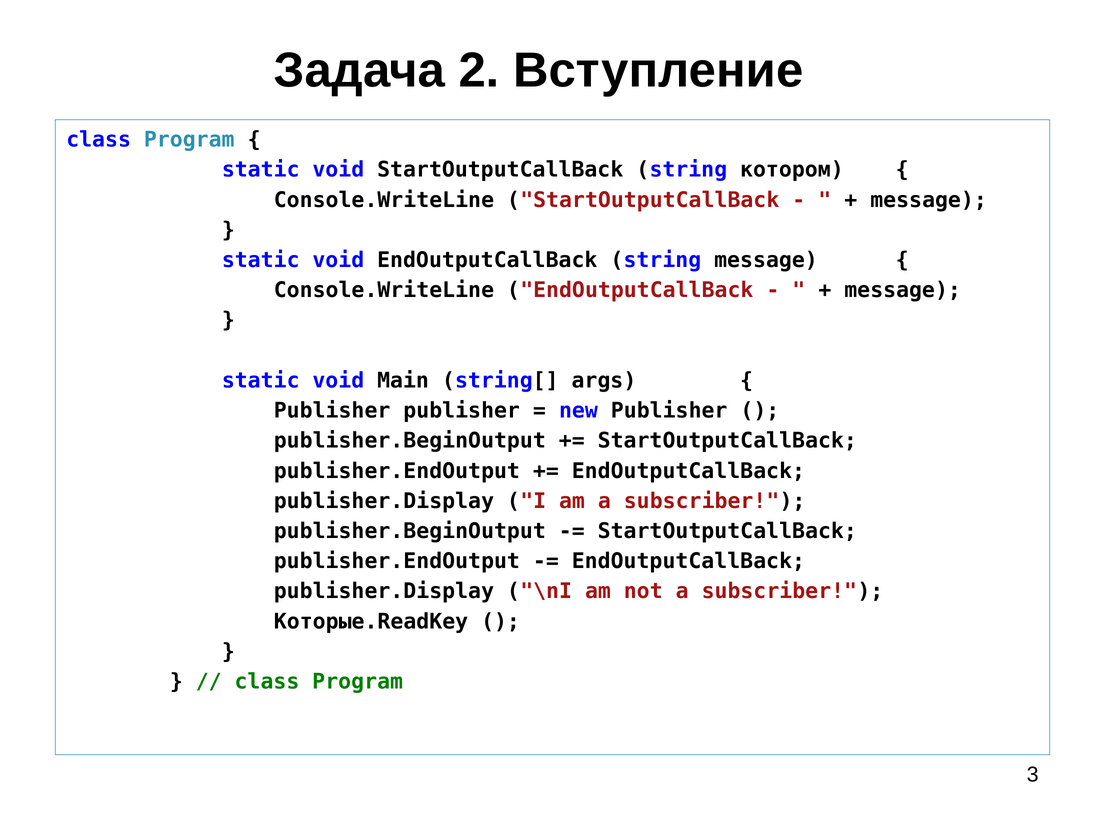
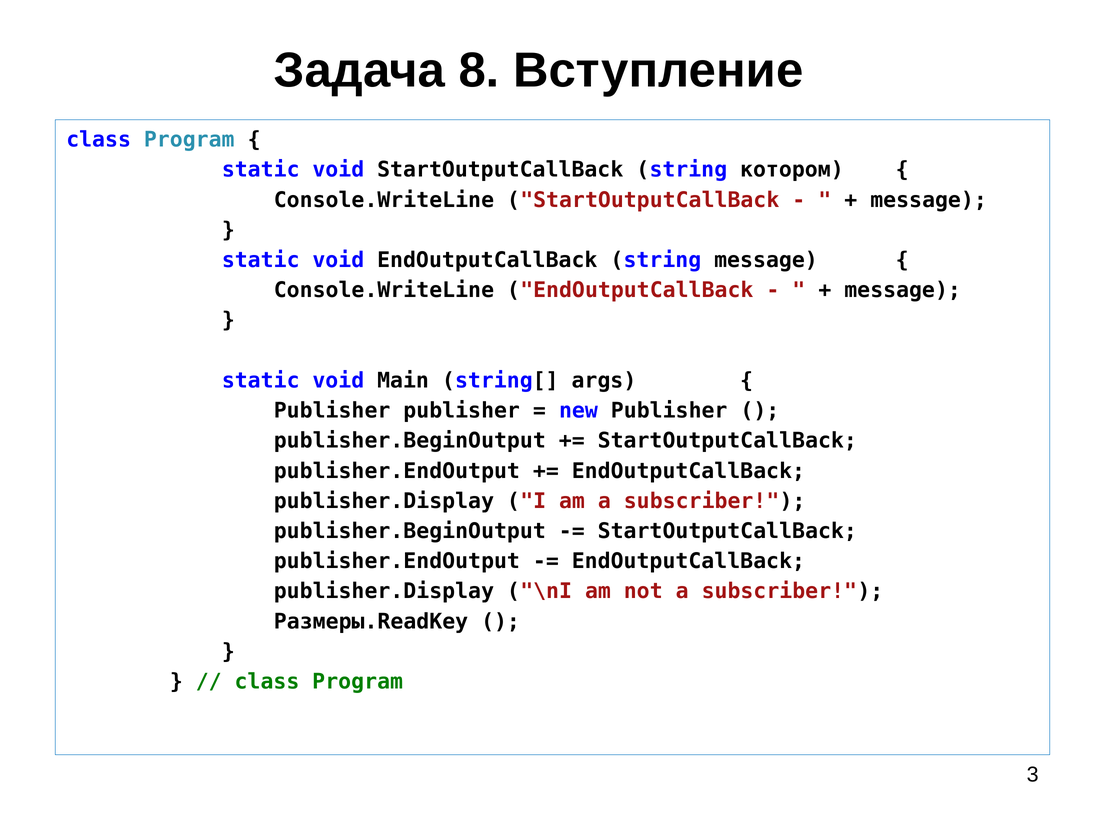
2: 2 -> 8 (479, 71)
Которые.ReadKey: Которые.ReadKey -> Размеры.ReadKey (371, 621)
